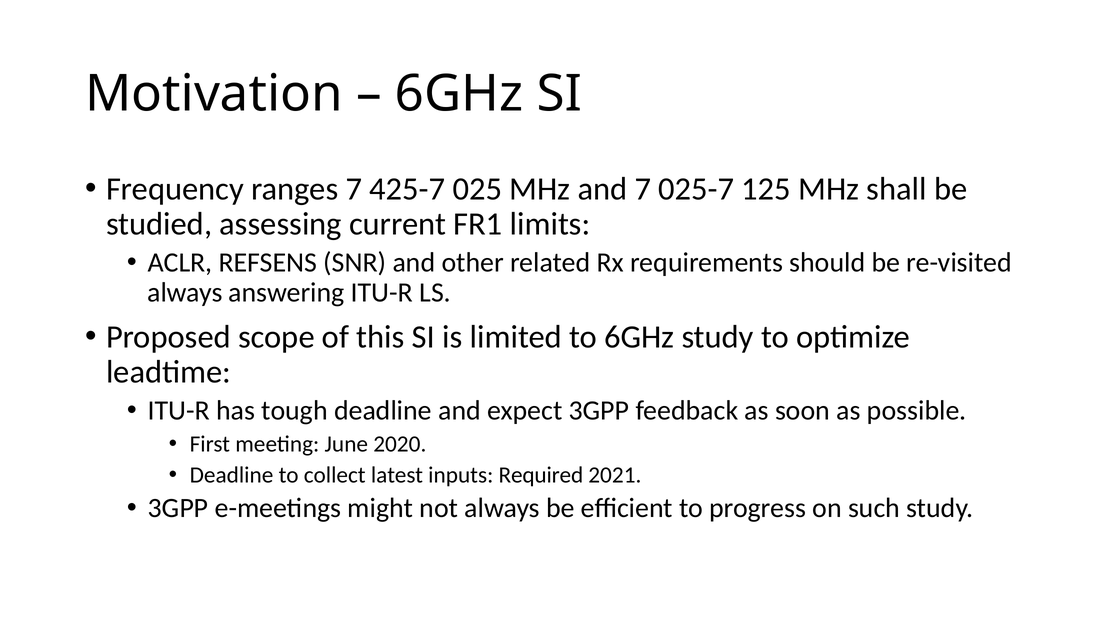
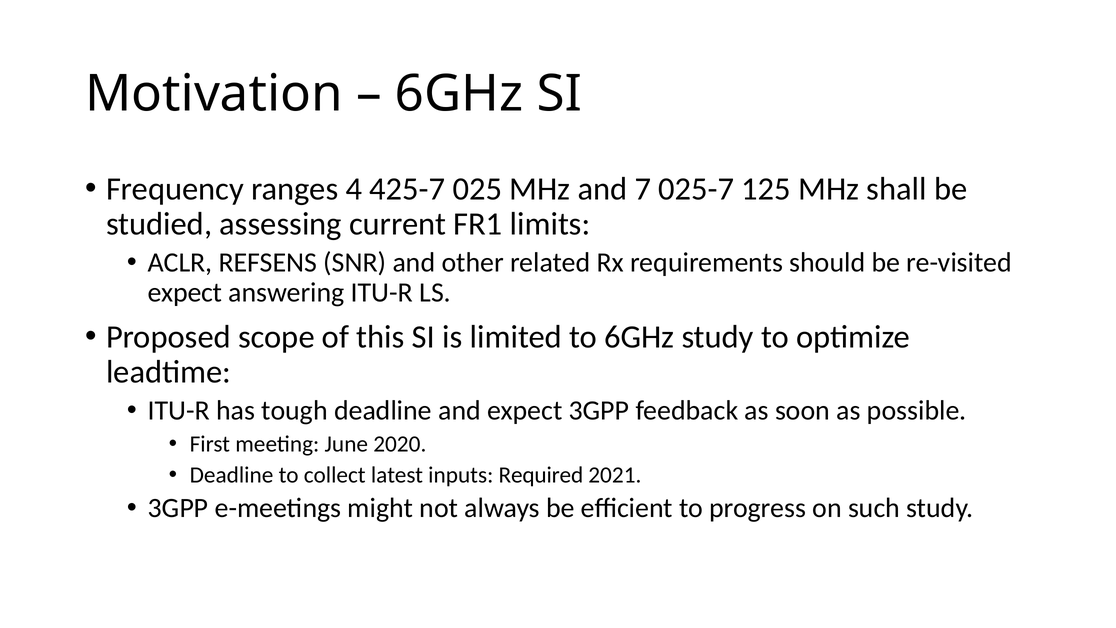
ranges 7: 7 -> 4 (354, 189)
always: always -> expect (185, 292)
